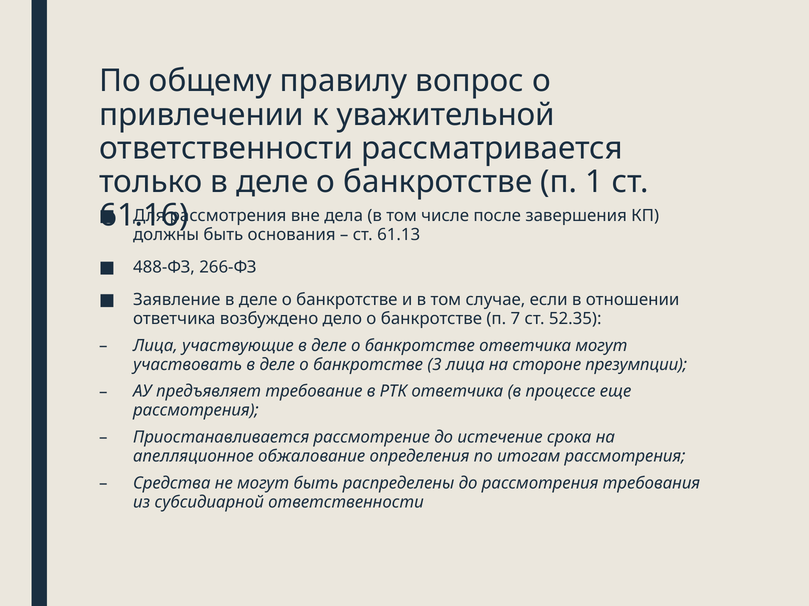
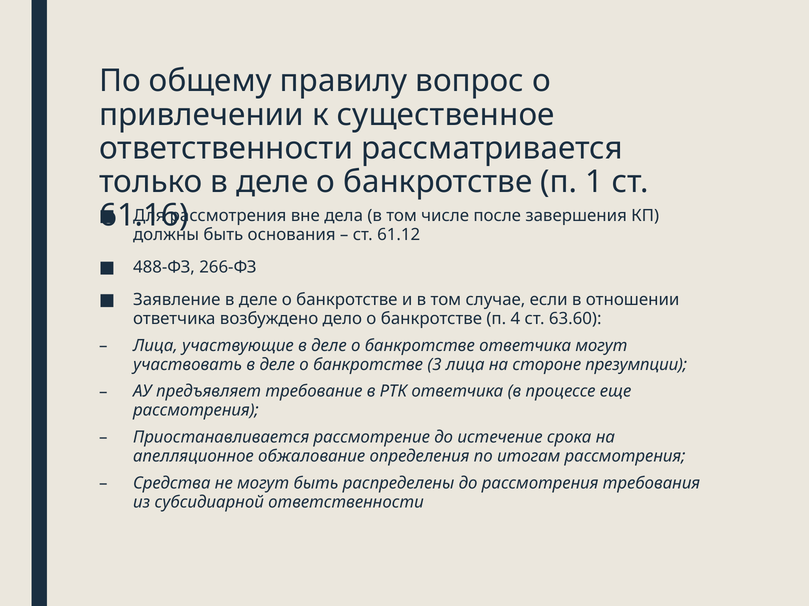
уважительной: уважительной -> существенное (446, 115)
61.13: 61.13 -> 61.12 (399, 235)
7: 7 -> 4 (515, 319)
52.35: 52.35 -> 63.60 (575, 319)
